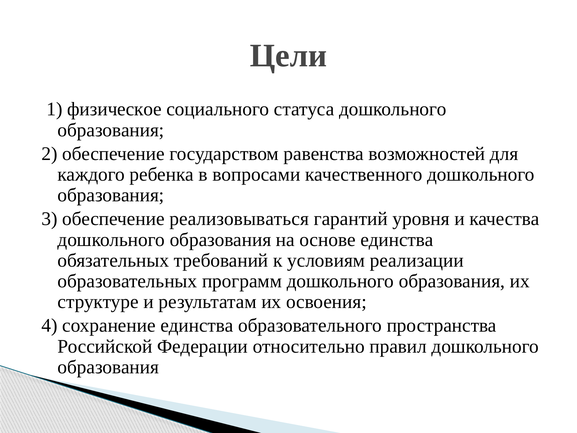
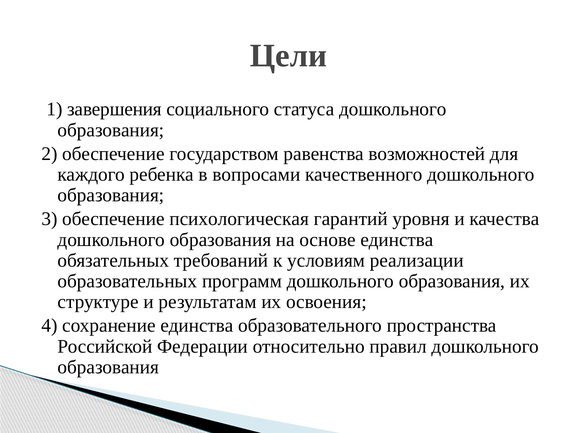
физическое: физическое -> завершения (115, 109)
реализовываться: реализовываться -> психологическая (239, 219)
